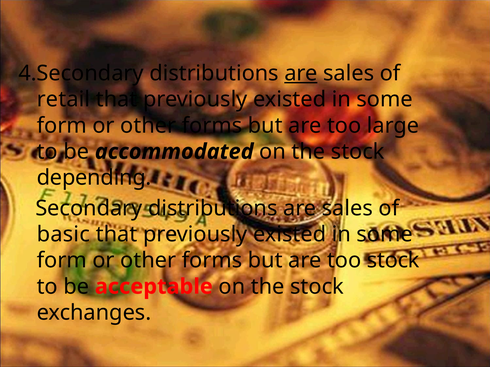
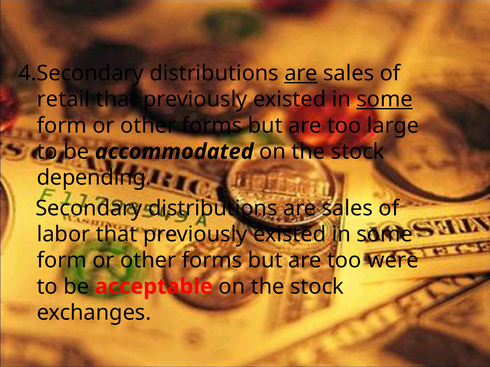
some underline: none -> present (385, 100)
basic: basic -> labor (64, 235)
too stock: stock -> were (393, 261)
